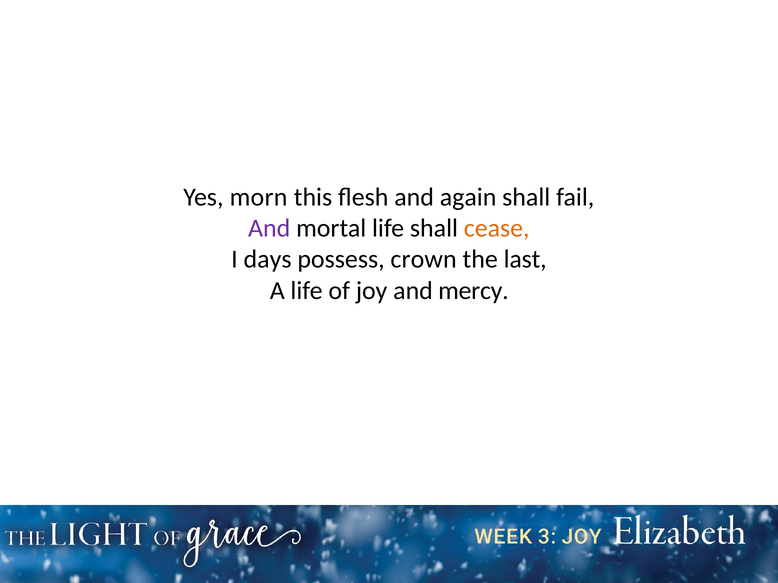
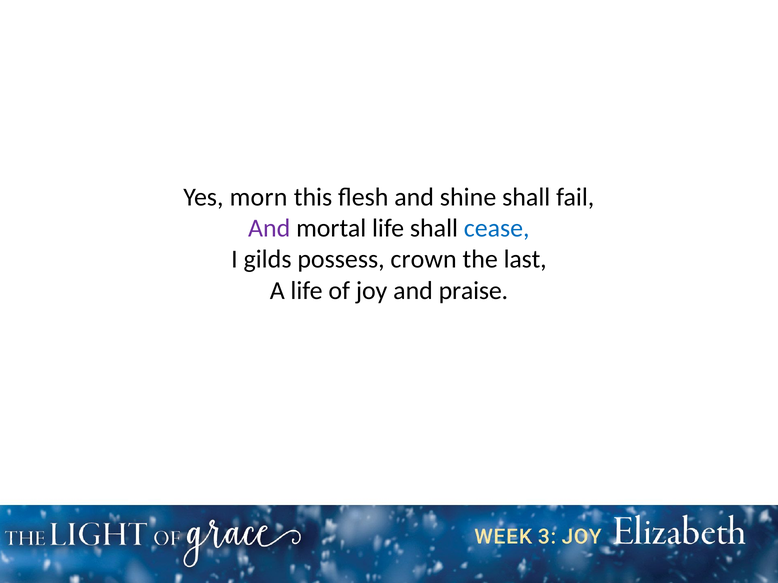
again: again -> shine (468, 197)
cease colour: orange -> blue (497, 228)
days: days -> gilds (268, 260)
mercy: mercy -> praise (473, 291)
